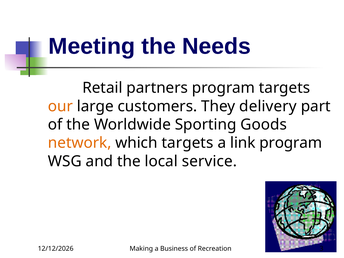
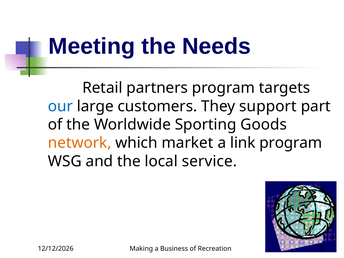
our colour: orange -> blue (60, 106)
delivery: delivery -> support (268, 106)
which targets: targets -> market (187, 143)
